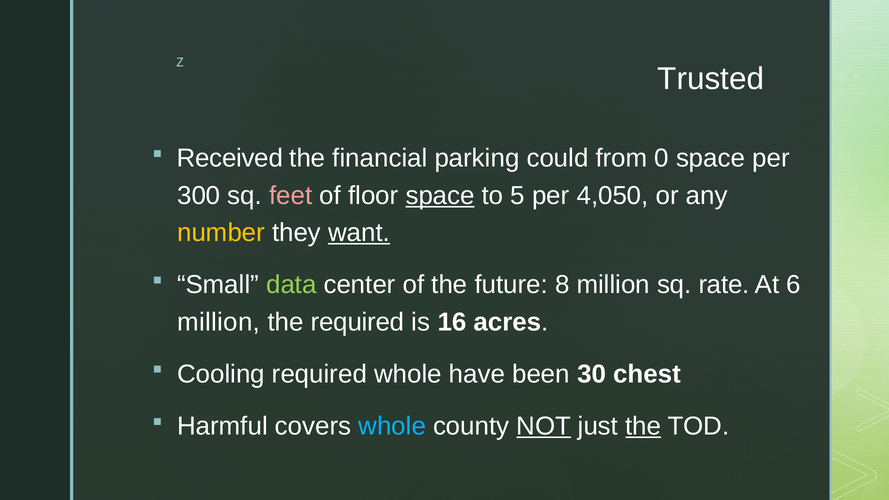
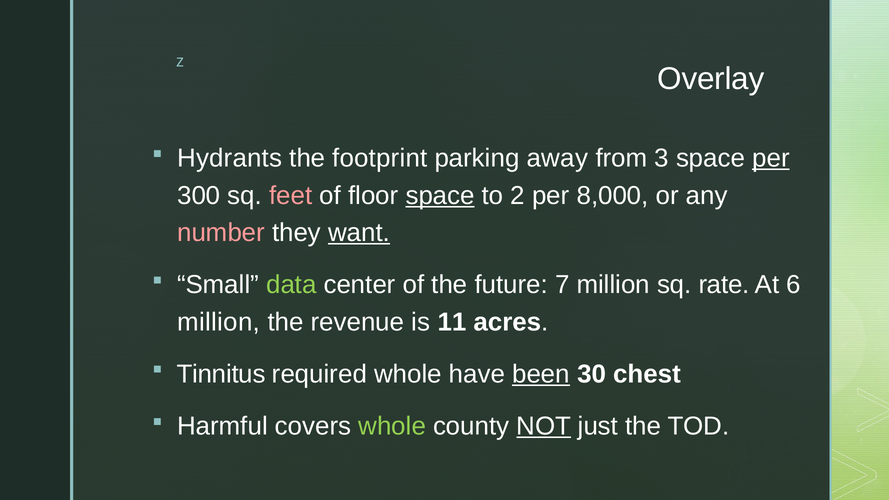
Trusted: Trusted -> Overlay (711, 79)
Received: Received -> Hydrants (230, 158)
financial: financial -> footprint (380, 158)
could: could -> away (557, 158)
0: 0 -> 3 (662, 158)
per underline: none -> present (771, 158)
5: 5 -> 2 (518, 196)
4,050: 4,050 -> 8,000 (613, 196)
number colour: yellow -> pink (221, 233)
8: 8 -> 7 (562, 285)
the required: required -> revenue (357, 322)
16: 16 -> 11 (452, 322)
Cooling: Cooling -> Tinnitus (221, 374)
been underline: none -> present (541, 374)
whole colour: light blue -> light green (392, 426)
the underline: present -> none (643, 426)
